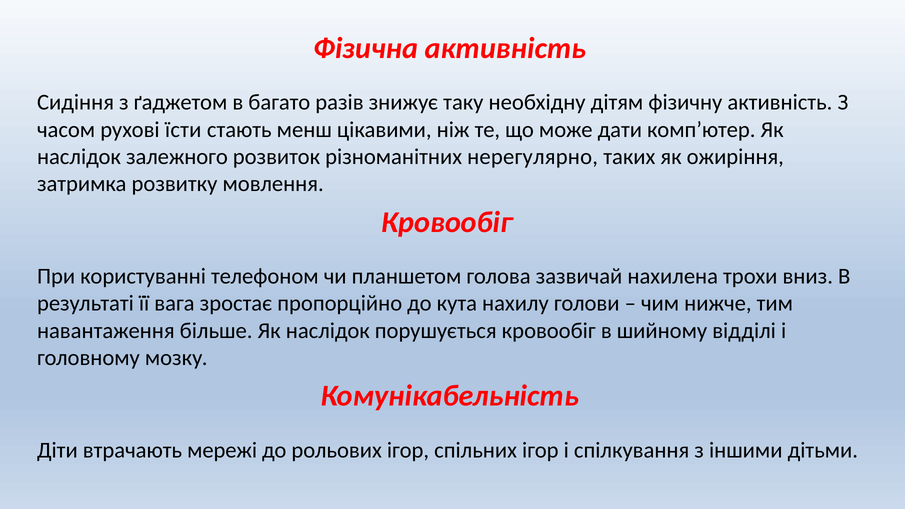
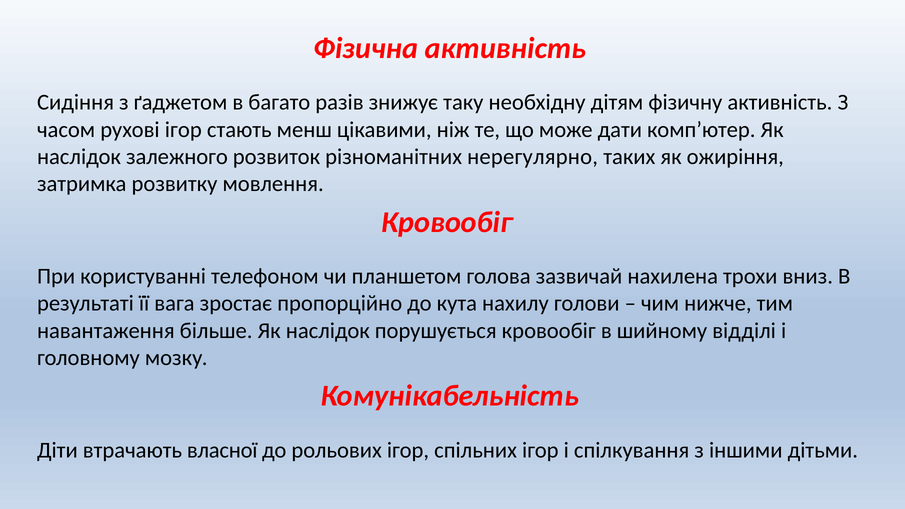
рухові їсти: їсти -> ігор (183, 130)
мережі: мережі -> власної (222, 450)
